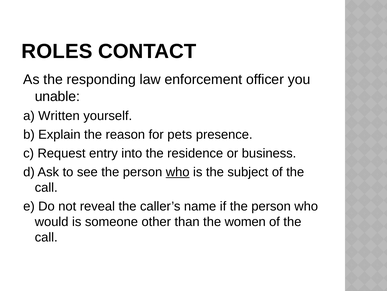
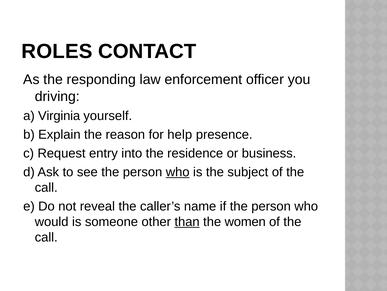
unable: unable -> driving (57, 96)
Written: Written -> Virginia (59, 115)
pets: pets -> help (180, 134)
than underline: none -> present (187, 221)
